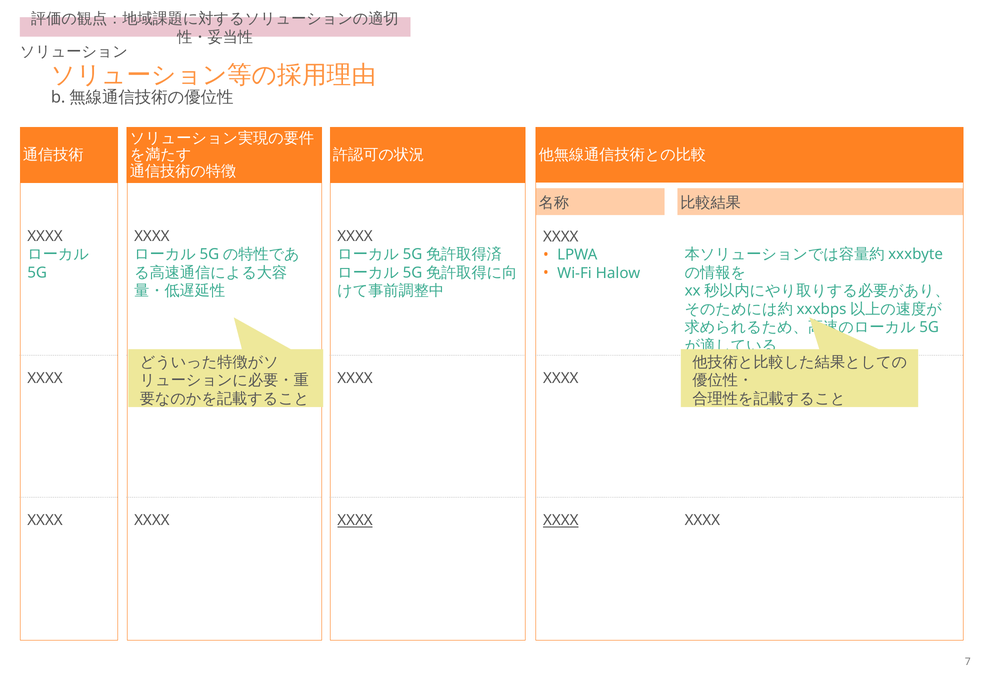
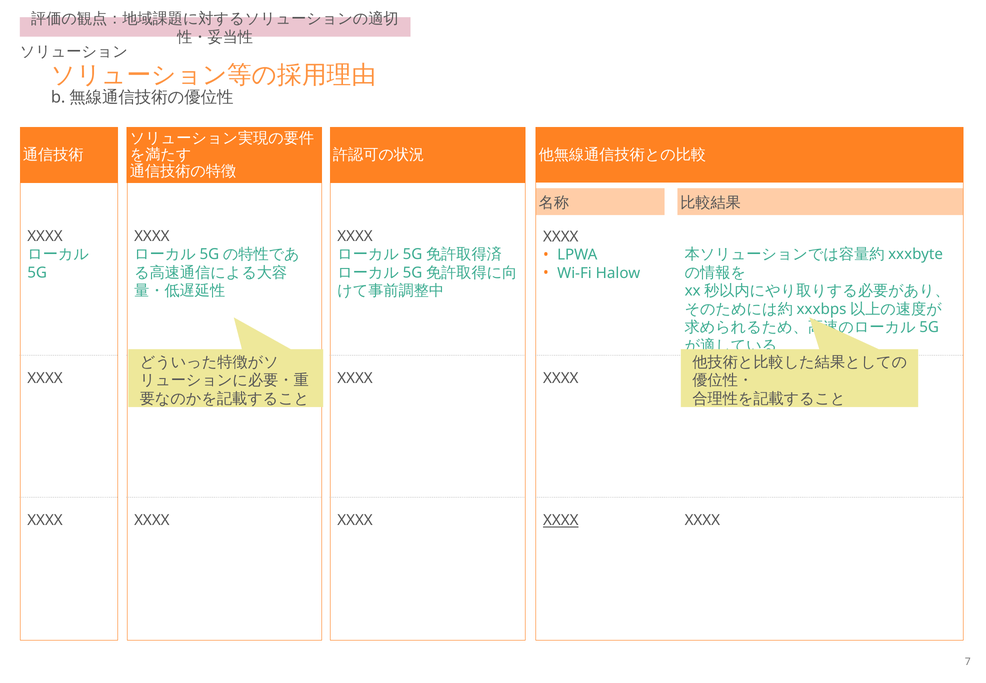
XXXX underline: present -> none (355, 520)
